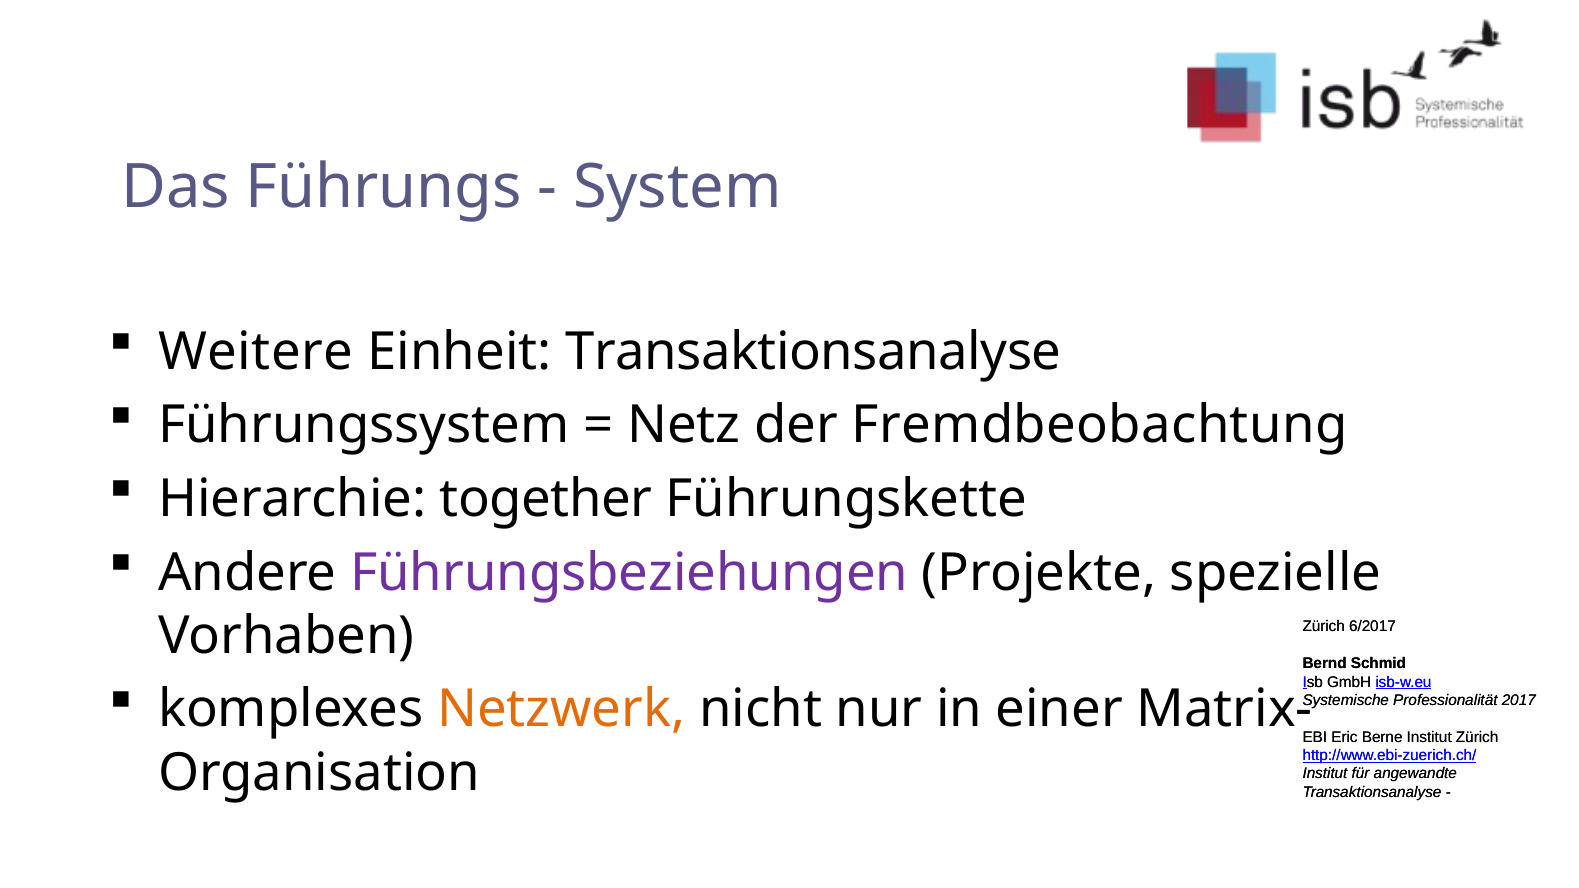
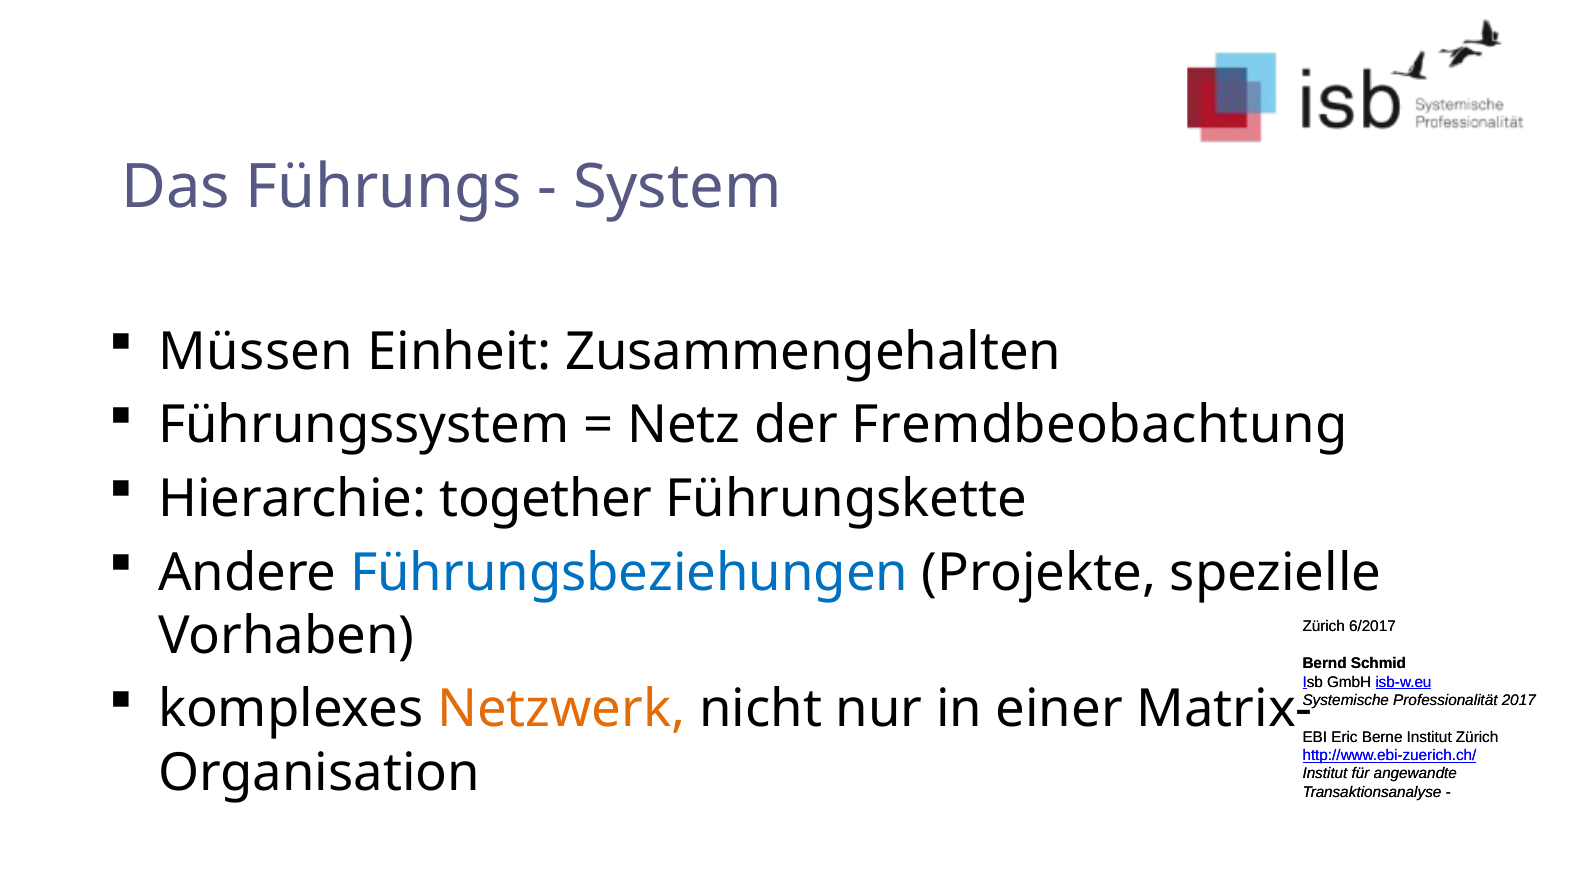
Weitere: Weitere -> Müssen (256, 352)
Einheit Transaktionsanalyse: Transaktionsanalyse -> Zusammengehalten (813, 352)
Führungsbeziehungen colour: purple -> blue (629, 573)
